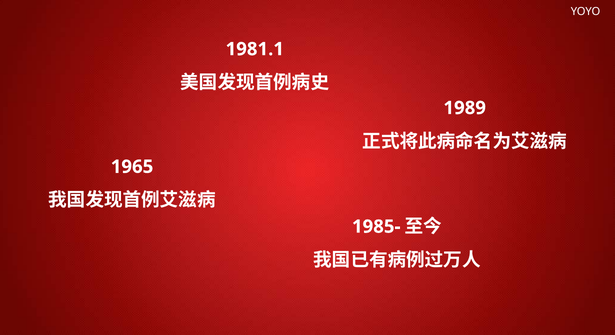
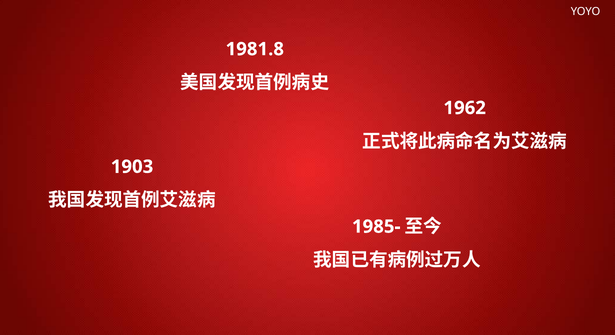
1981.1: 1981.1 -> 1981.8 (255, 49)
1989: 1989 -> 1962 (465, 108)
1965: 1965 -> 1903 (132, 167)
